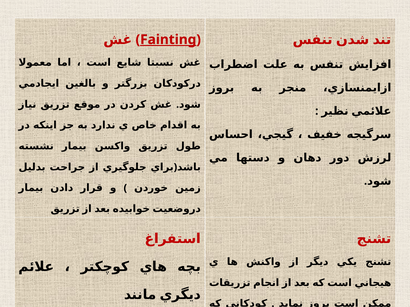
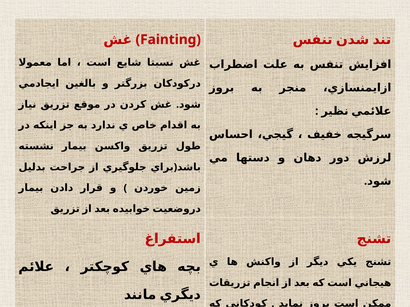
Fainting underline: present -> none (168, 40)
